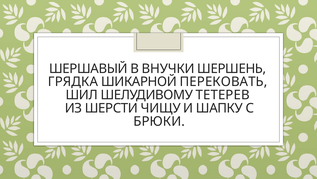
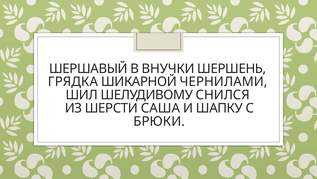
ПЕРЕКОВАТЬ: ПЕРЕКОВАТЬ -> ЧЕРНИЛАМИ (224, 82)
ТЕТЕРЕВ: ТЕТЕРЕВ -> СНИЛСЯ (223, 95)
ЧИЩУ: ЧИЩУ -> САША (160, 108)
